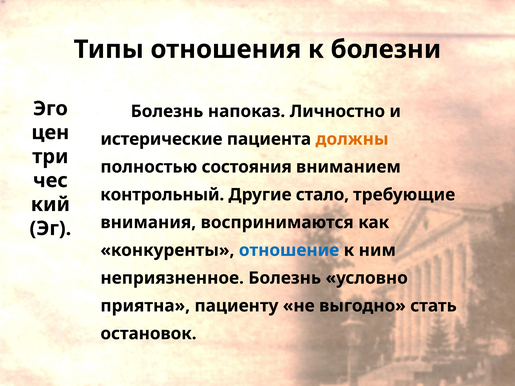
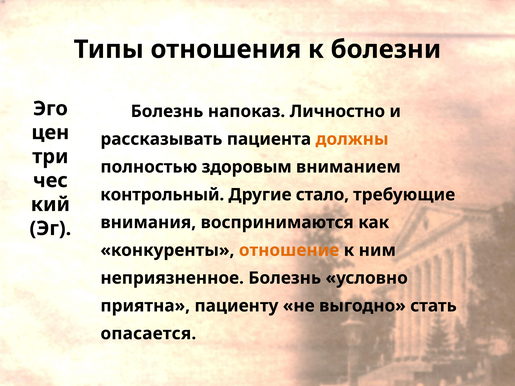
истерические: истерические -> рассказывать (161, 139)
состояния: состояния -> здоровым (247, 167)
отношение colour: blue -> orange (289, 250)
остановок: остановок -> опасается (148, 334)
